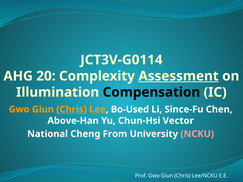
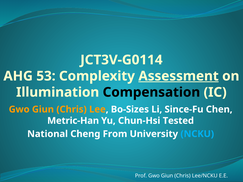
20: 20 -> 53 (46, 76)
Chris underline: present -> none (72, 110)
Bo-Used: Bo-Used -> Bo-Sizes (130, 110)
Above-Han: Above-Han -> Metric-Han (73, 121)
Vector: Vector -> Tested (178, 121)
NCKU colour: pink -> light blue (197, 134)
